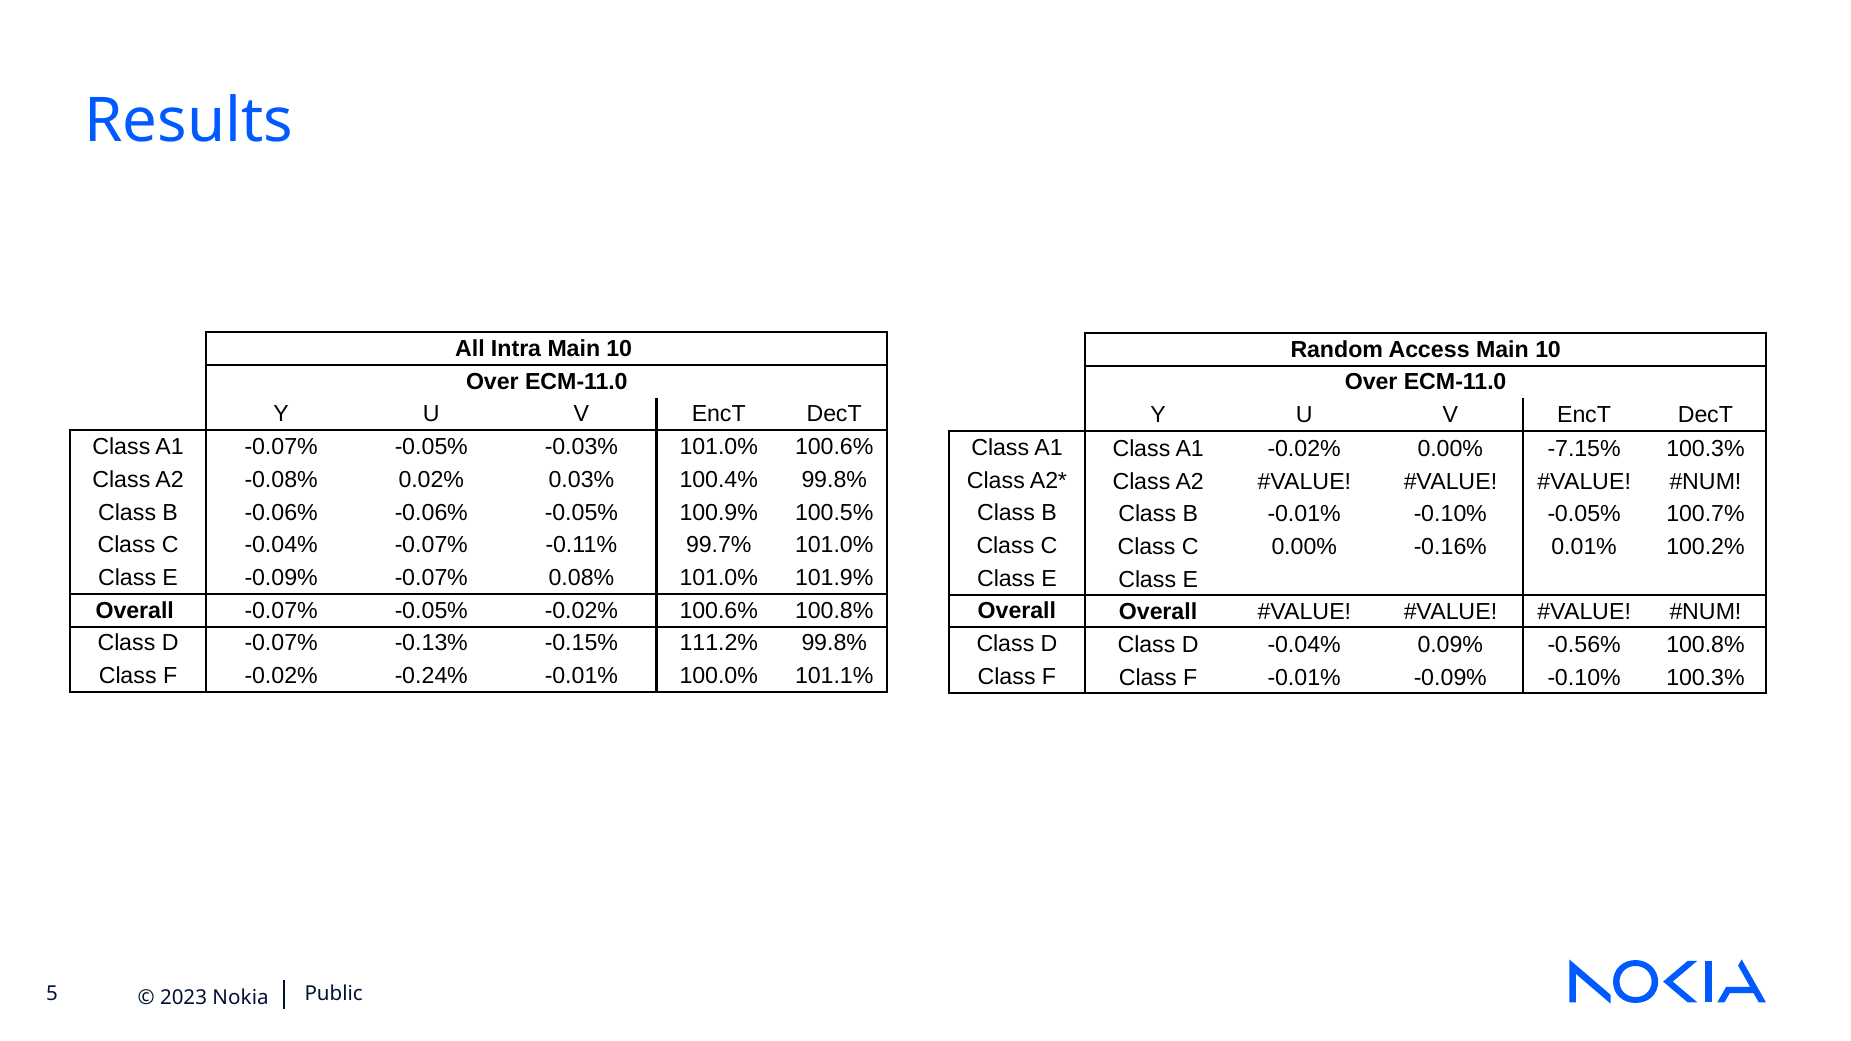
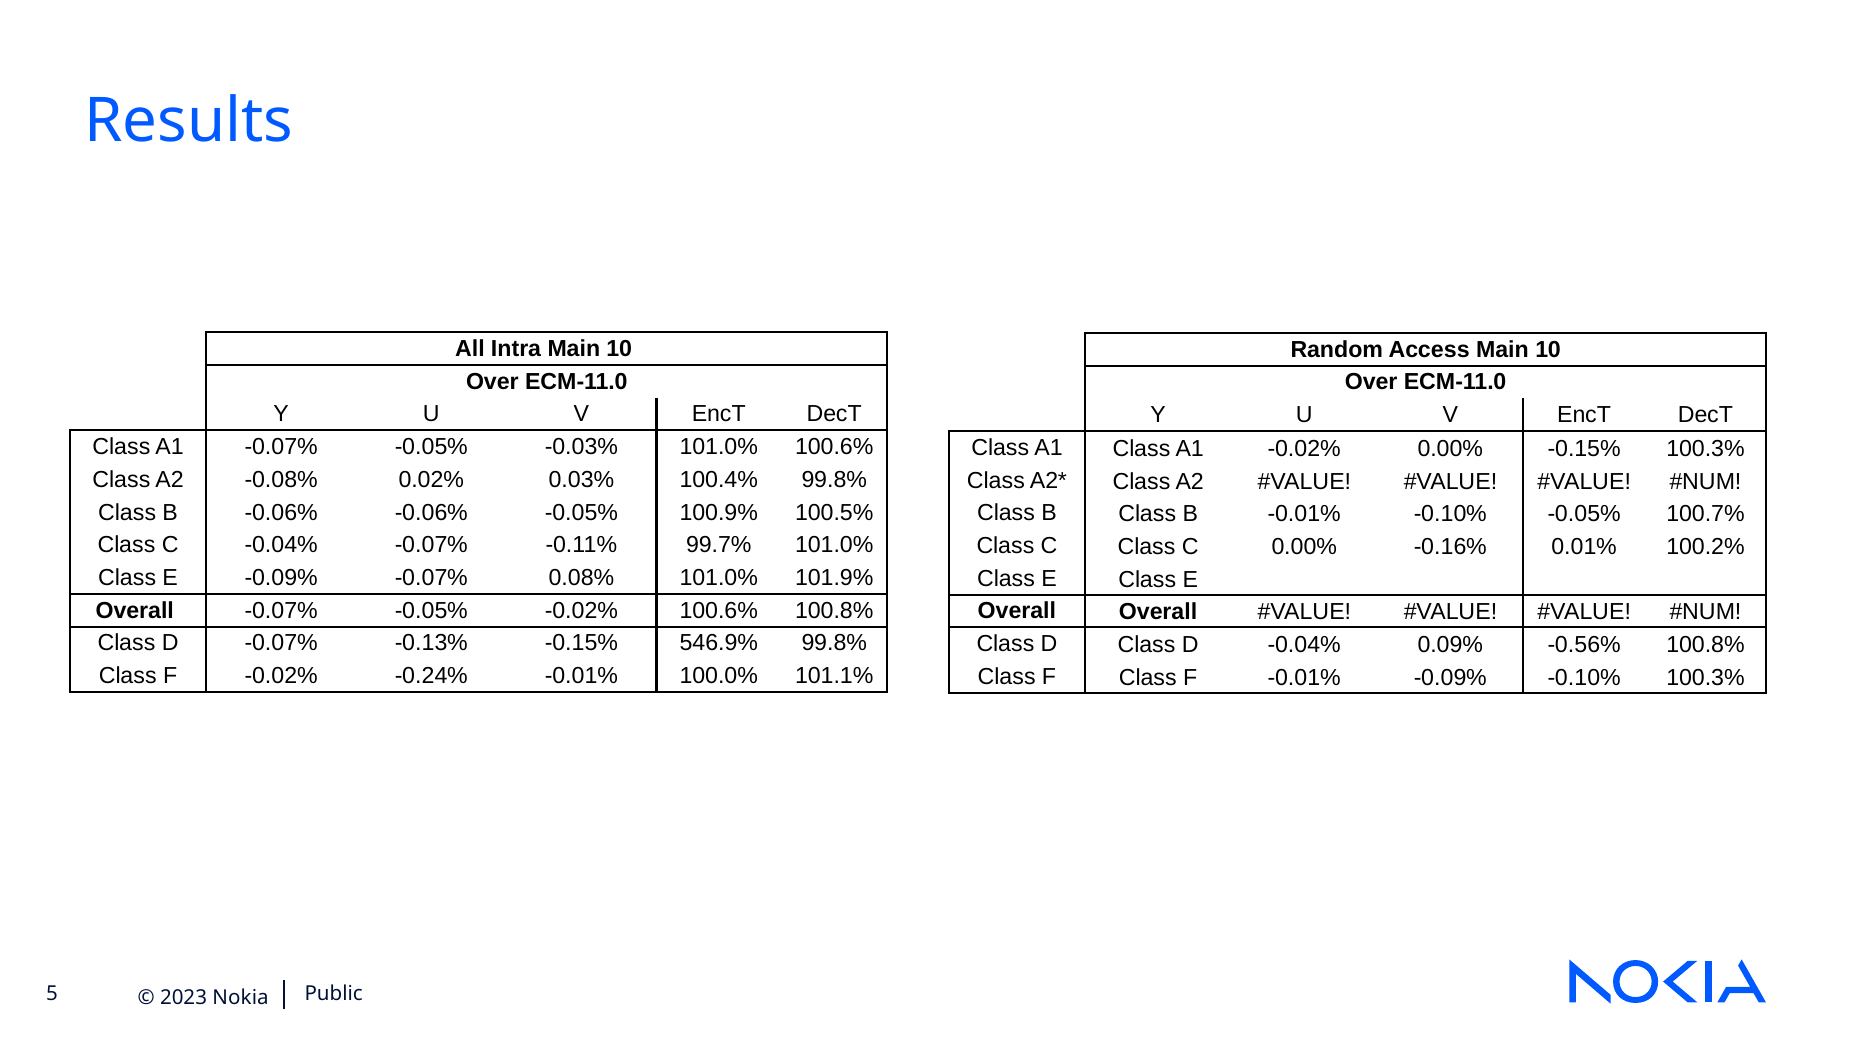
0.00% -7.15%: -7.15% -> -0.15% (1584, 449)
111.2%: 111.2% -> 546.9% (719, 643)
